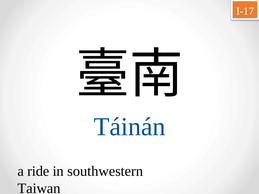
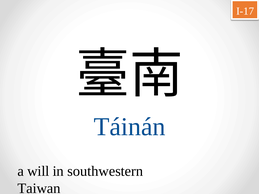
ride: ride -> will (38, 171)
